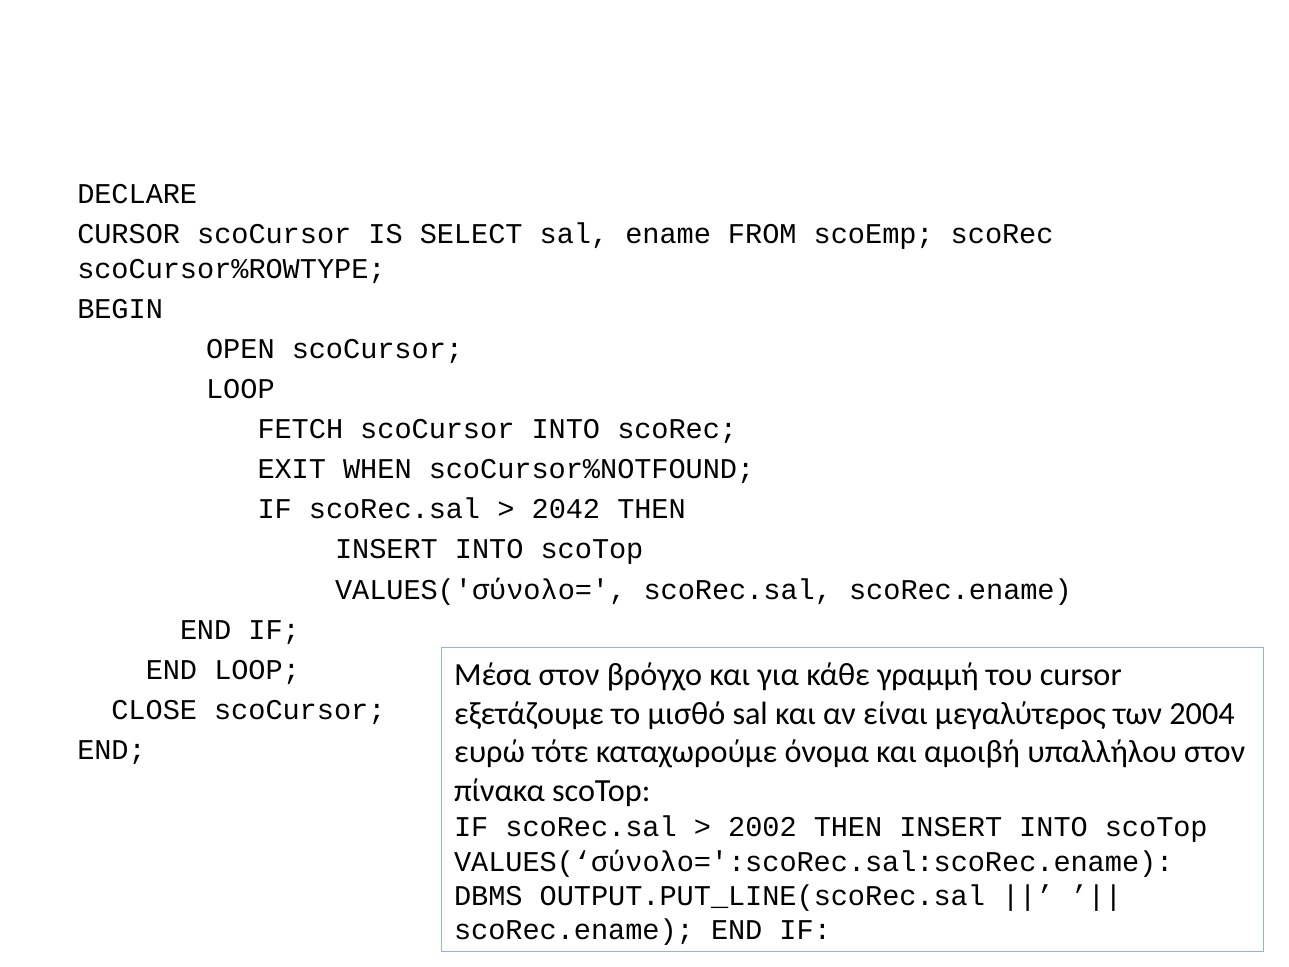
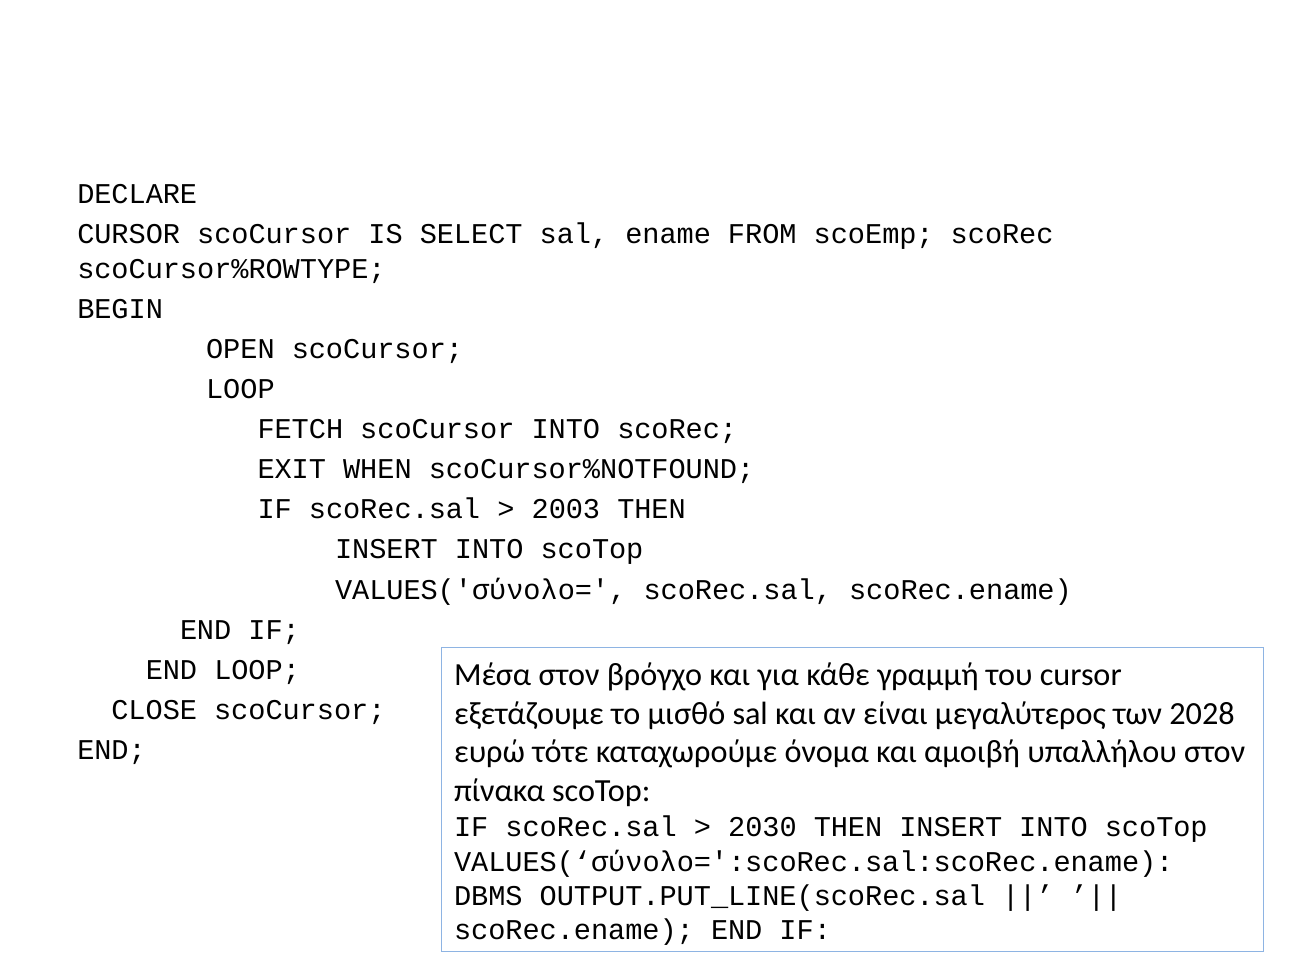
2042: 2042 -> 2003 (566, 509)
2004: 2004 -> 2028 (1202, 713)
2002: 2002 -> 2030 (762, 827)
